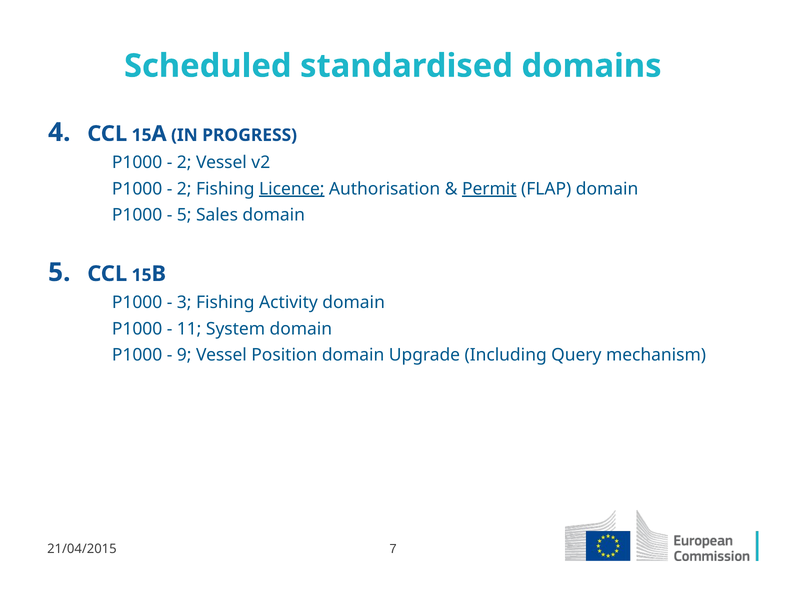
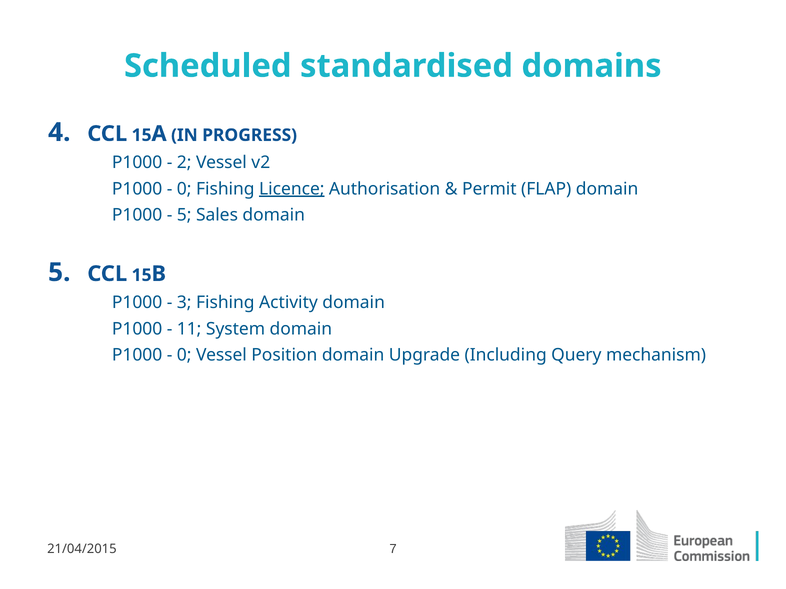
2: 2 -> 0 (184, 189)
Permit underline: present -> none (489, 189)
9: 9 -> 0 (184, 355)
